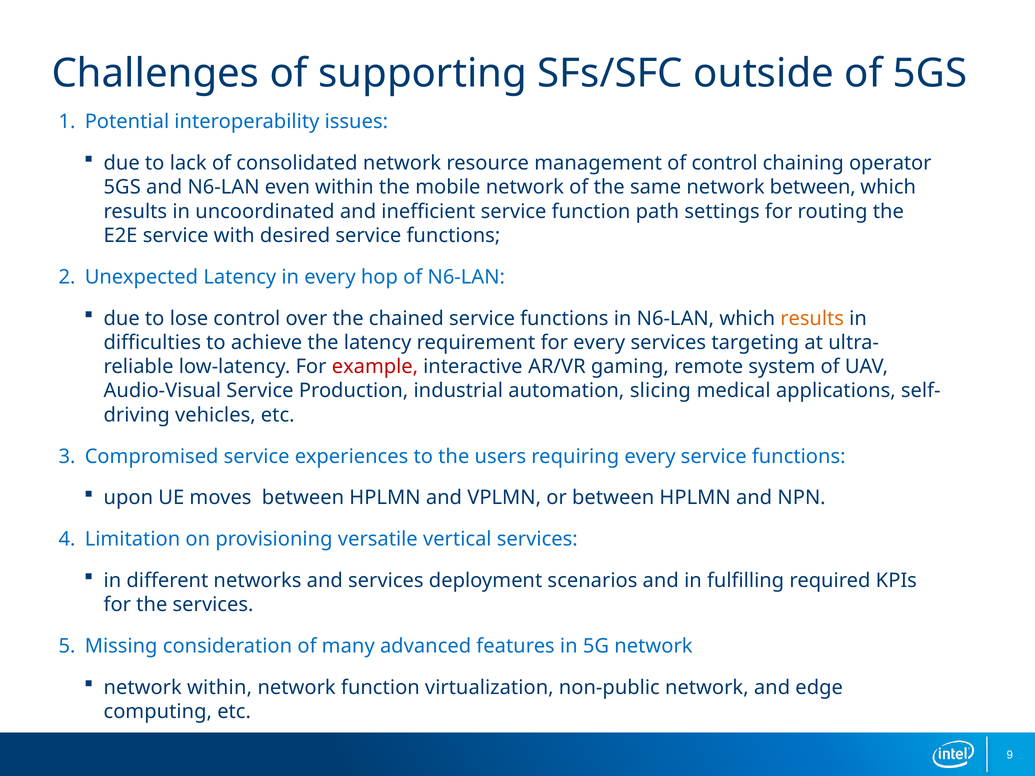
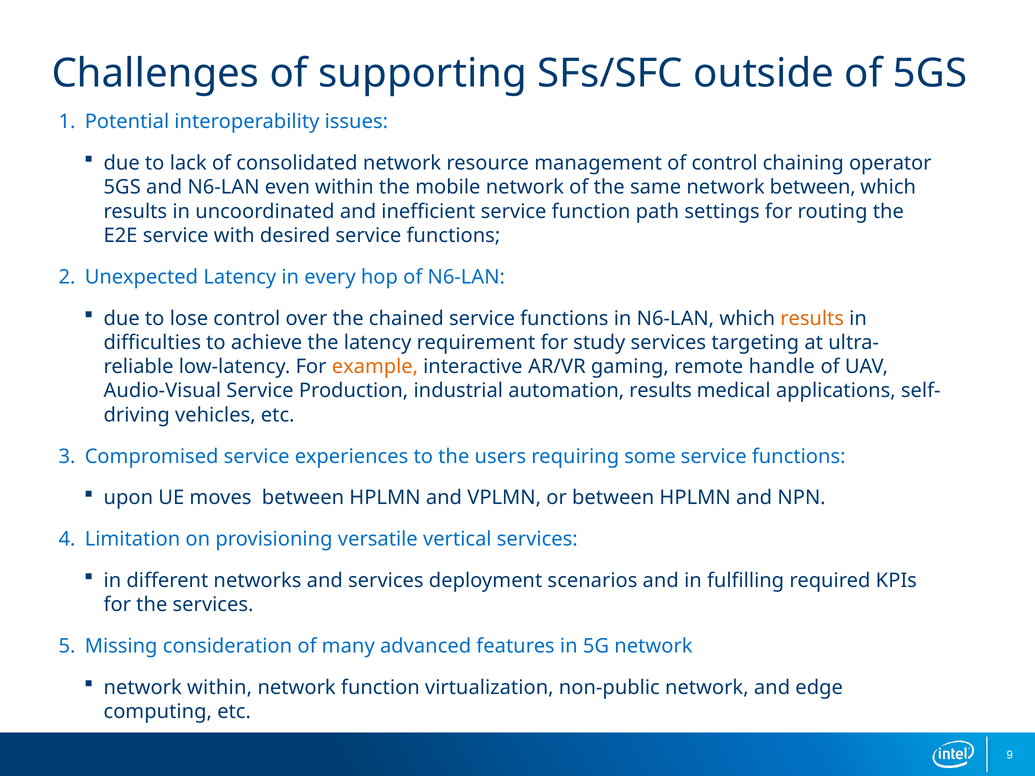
for every: every -> study (599, 343)
example colour: red -> orange (375, 367)
system: system -> handle (782, 367)
automation slicing: slicing -> results (661, 391)
requiring every: every -> some (650, 457)
